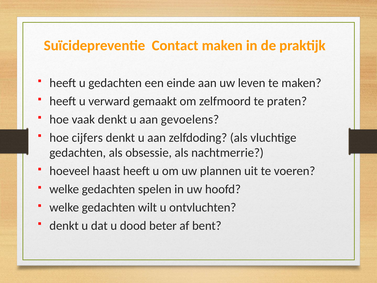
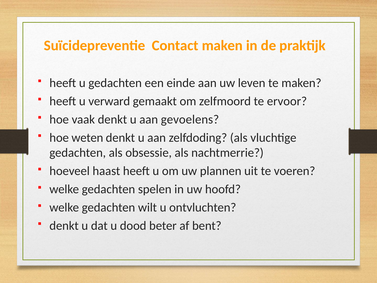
praten: praten -> ervoor (287, 101)
cijfers: cijfers -> weten (87, 138)
